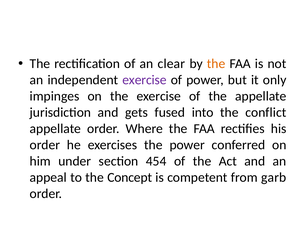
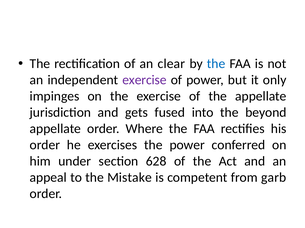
the colour: orange -> blue (216, 64)
conflict: conflict -> beyond (266, 113)
454: 454 -> 628 (156, 162)
Concept: Concept -> Mistake (130, 178)
